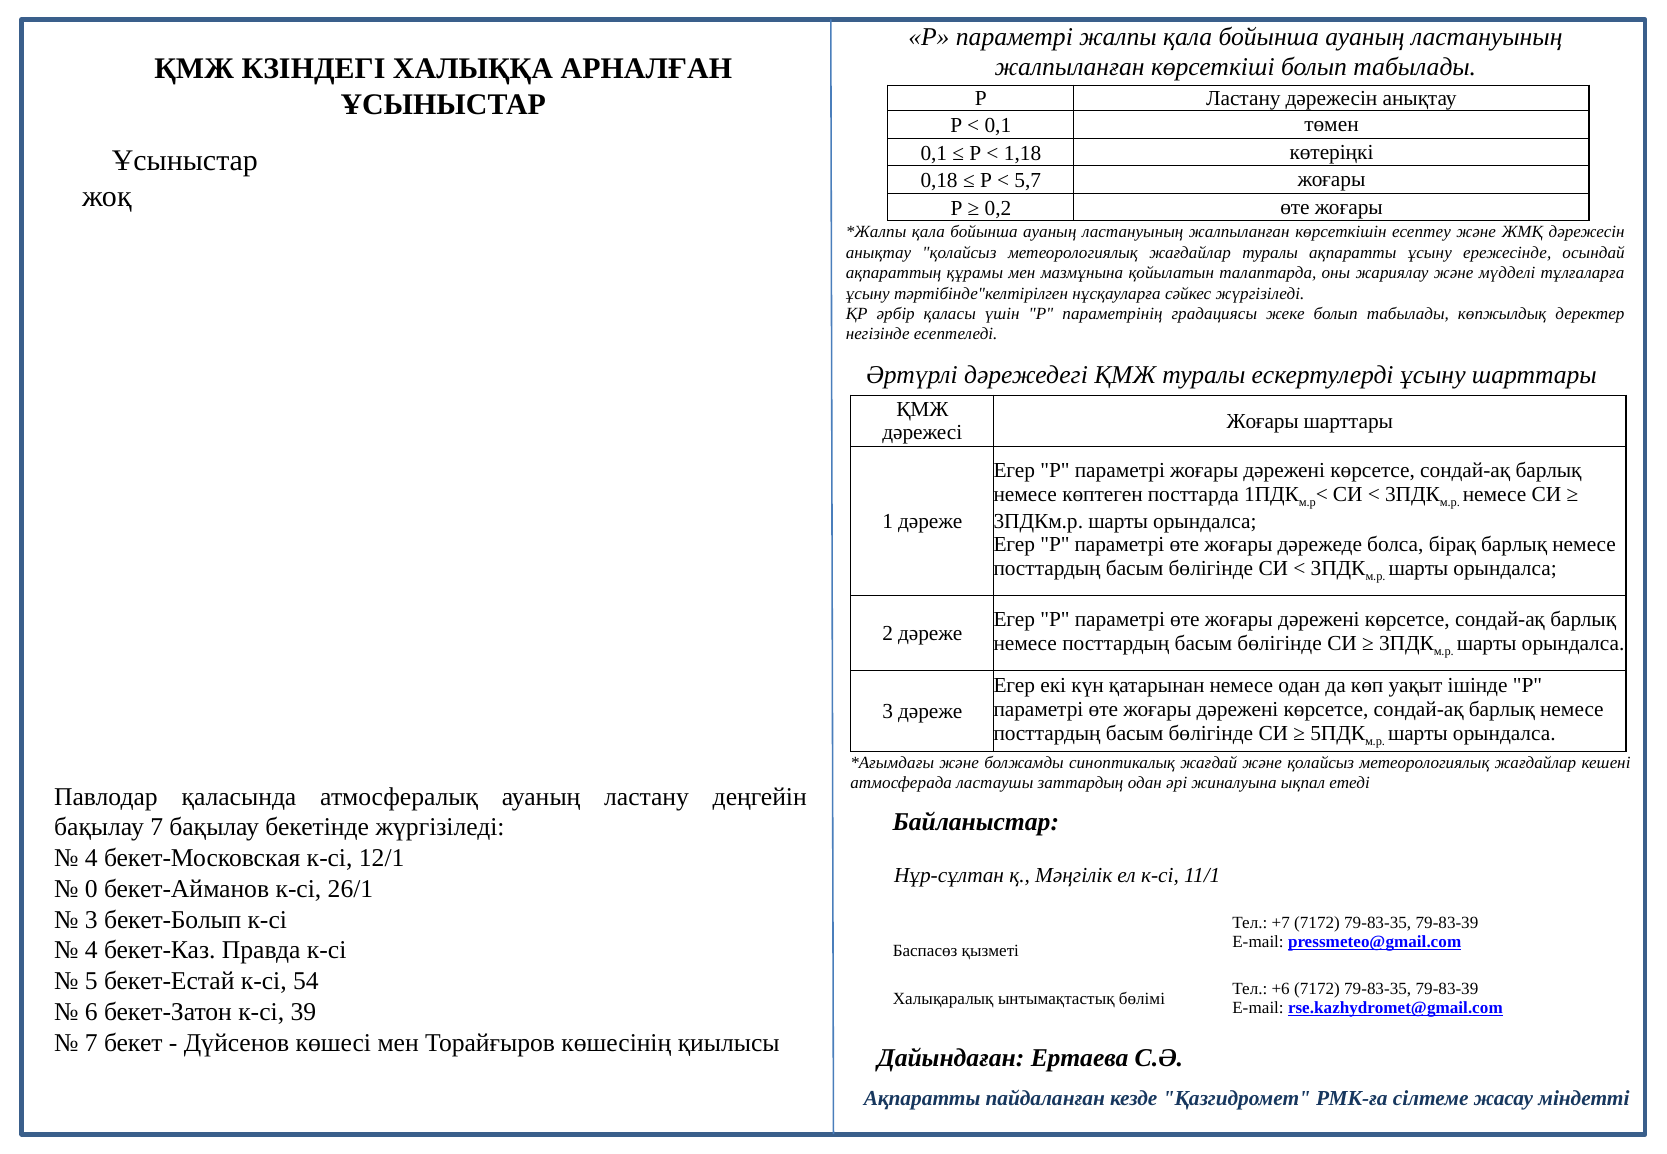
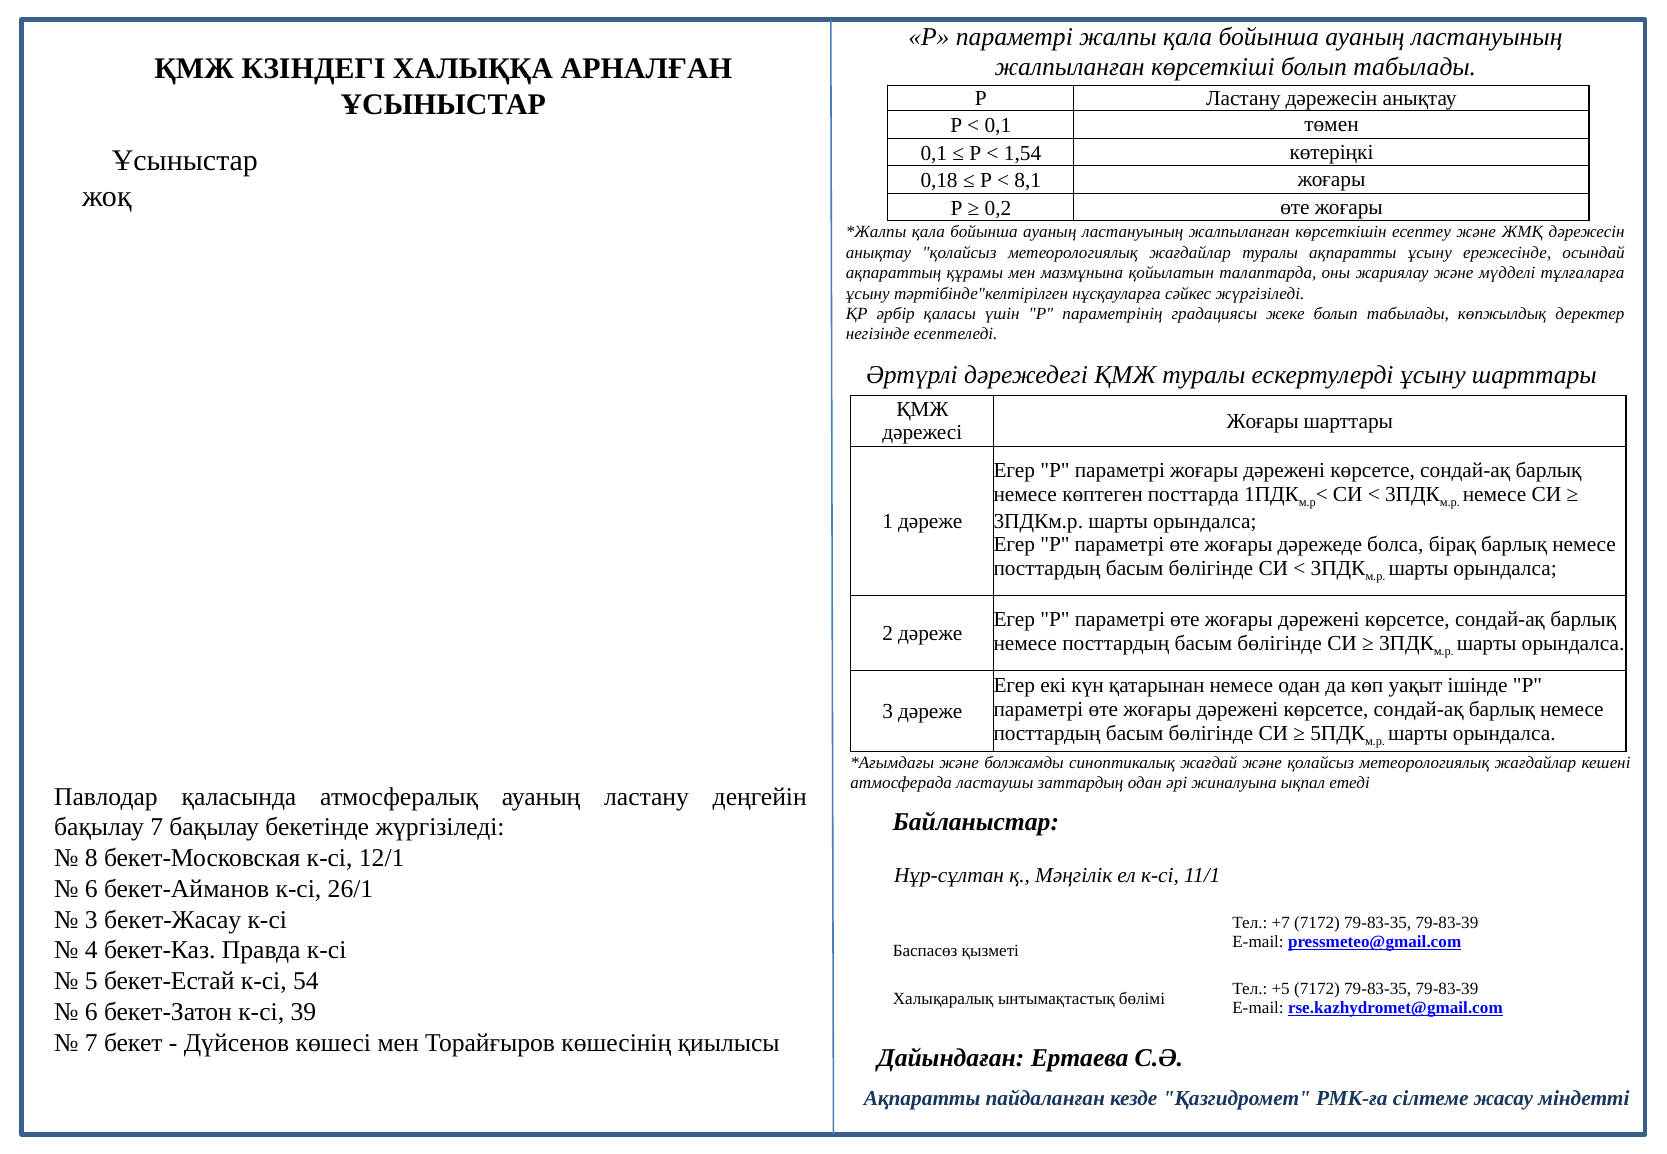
1,18: 1,18 -> 1,54 (1023, 153)
5,7: 5,7 -> 8,1 (1028, 181)
4: 4 -> 8 (91, 858)
0: 0 -> 6 (91, 889)
бекет-Болып: бекет-Болып -> бекет-Жасау (173, 920)
+6: +6 -> +5 (1281, 989)
